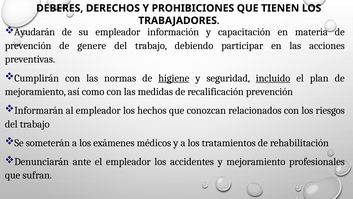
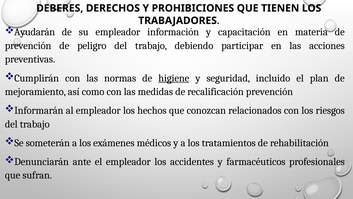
genere: genere -> peligro (92, 46)
incluido underline: present -> none (273, 78)
y mejoramiento: mejoramiento -> farmacéuticos (256, 161)
